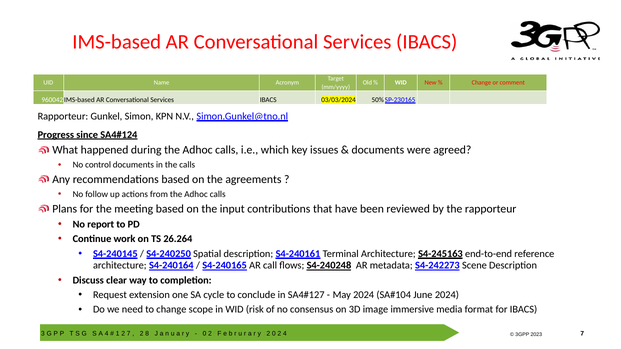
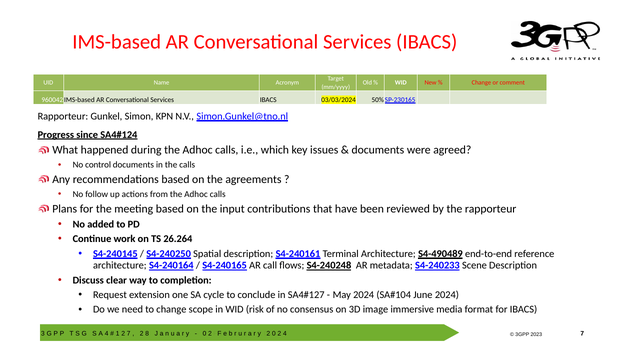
report: report -> added (101, 224)
S4-245163: S4-245163 -> S4-490489 (440, 254)
S4-242273: S4-242273 -> S4-240233 (437, 266)
